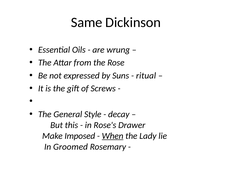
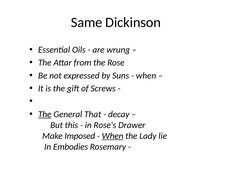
ritual: ritual -> when (146, 76)
The underline: none -> present (45, 114)
Style: Style -> That (93, 114)
Groomed: Groomed -> Embodies (71, 147)
